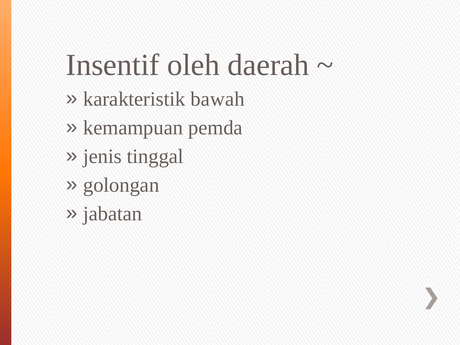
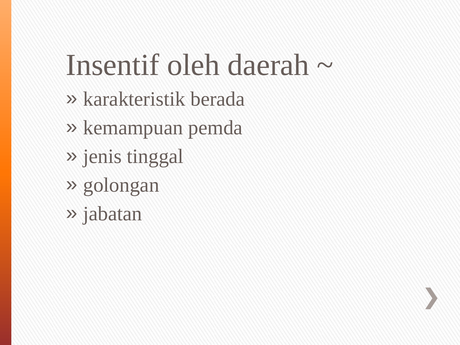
bawah: bawah -> berada (218, 99)
